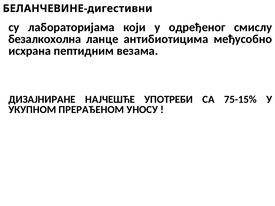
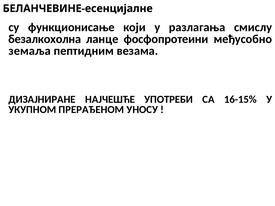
БЕЛАНЧЕВИНЕ-дигестивни: БЕЛАНЧЕВИНЕ-дигестивни -> БЕЛАНЧЕВИНЕ-есенцијалне (78, 9)
лабораторијама: лабораторијама -> функционисање (71, 27)
одређеног: одређеног -> разлагања (197, 27)
антибиотицима: антибиотицима -> фосфопротеини (166, 39)
исхрана: исхрана -> земаља (30, 51)
75-15%: 75-15% -> 16-15% (240, 99)
